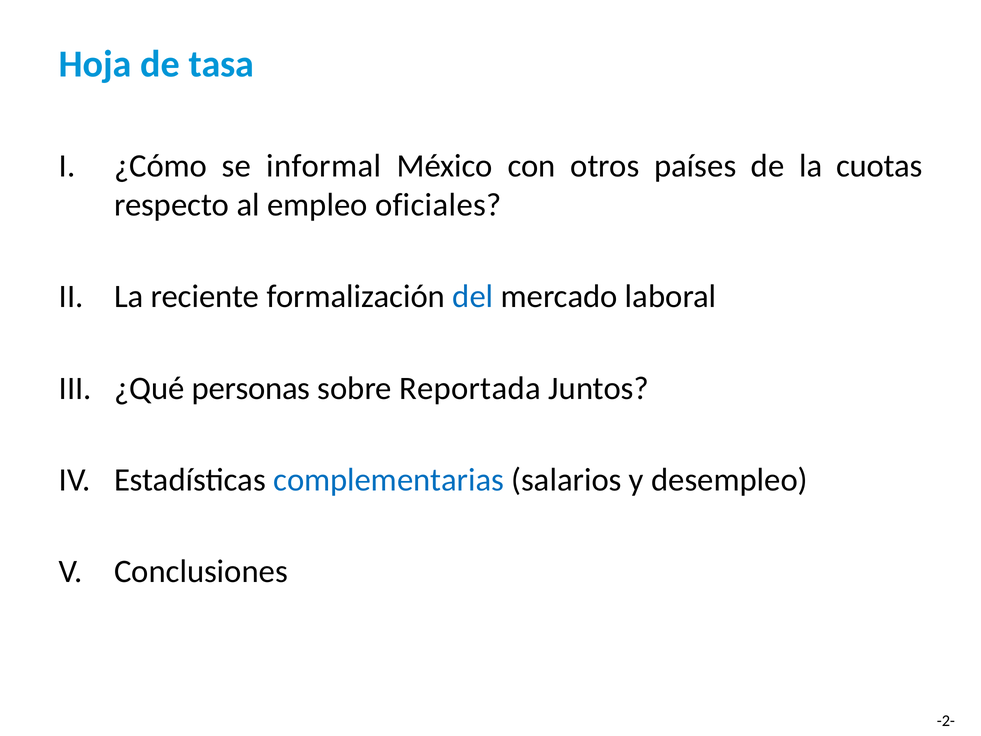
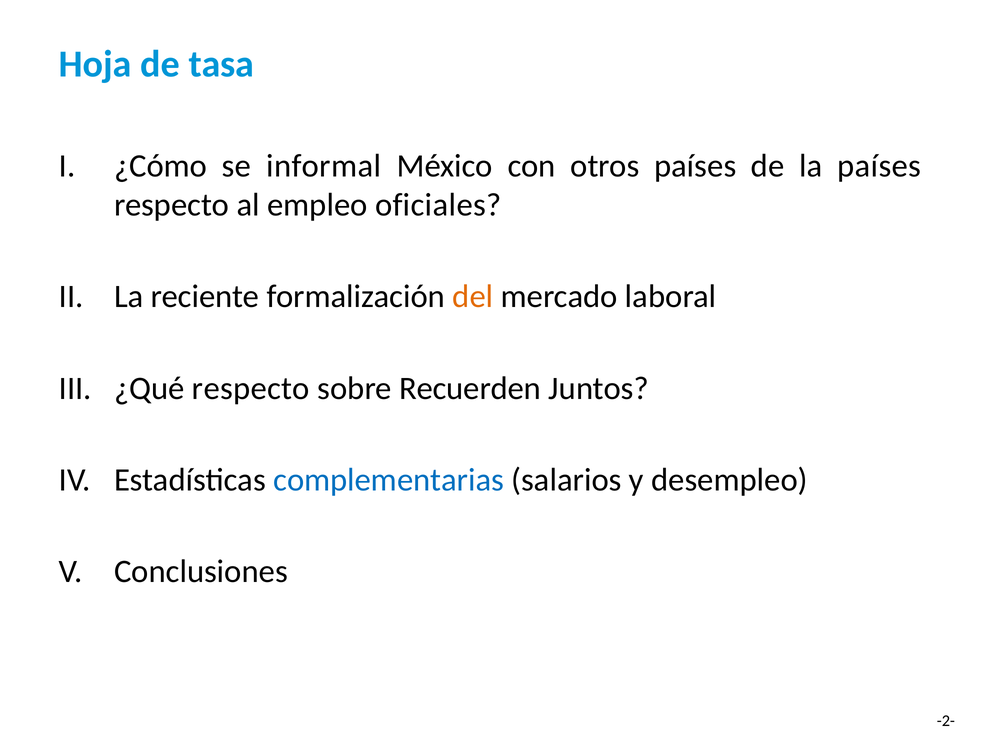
la cuotas: cuotas -> países (879, 166)
del colour: blue -> orange (473, 297)
¿Qué personas: personas -> respecto (251, 388)
Reportada: Reportada -> Recuerden (470, 388)
